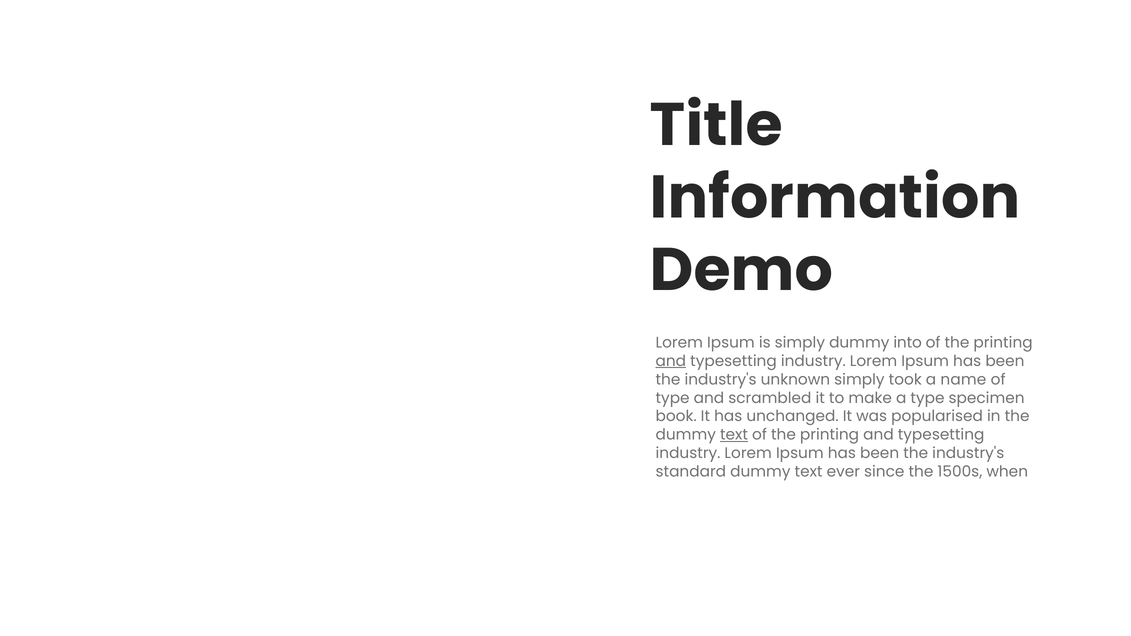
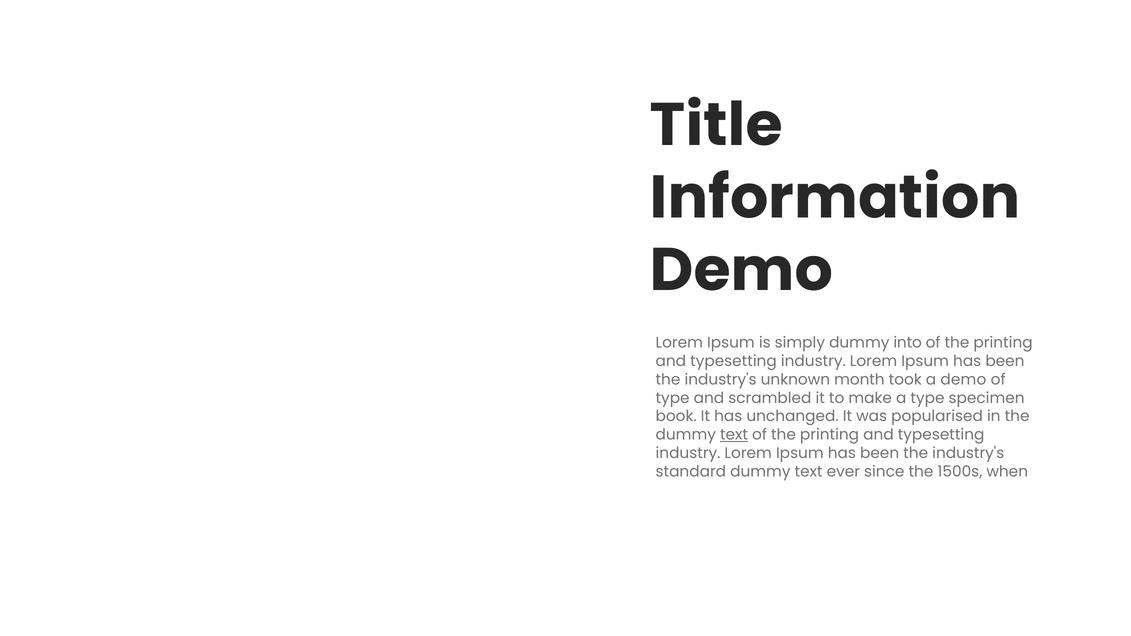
and underline: present -> none (671, 361)
unknown simply: simply -> month (859, 380)
a name: name -> demo (963, 380)
